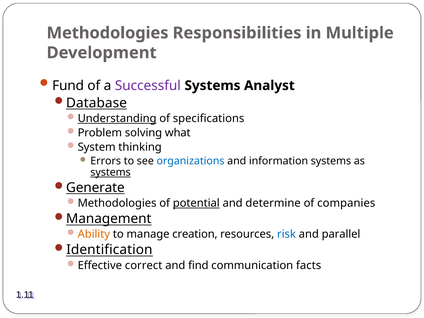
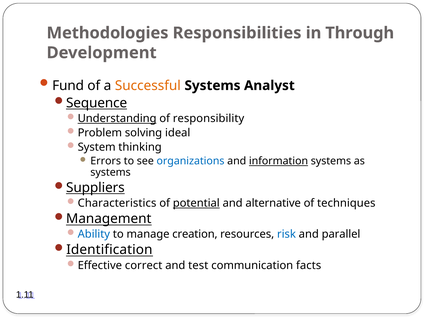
Multiple: Multiple -> Through (360, 33)
Successful colour: purple -> orange (148, 86)
Database: Database -> Sequence (97, 103)
specifications: specifications -> responsibility (209, 118)
what: what -> ideal (178, 133)
information underline: none -> present (279, 161)
systems underline: present -> none (111, 172)
Generate: Generate -> Suppliers (95, 188)
Methodologies: Methodologies -> Characteristics (117, 203)
determine: determine -> alternative (273, 203)
companies: companies -> techniques (346, 203)
Ability colour: orange -> blue (94, 234)
find: find -> test (198, 265)
